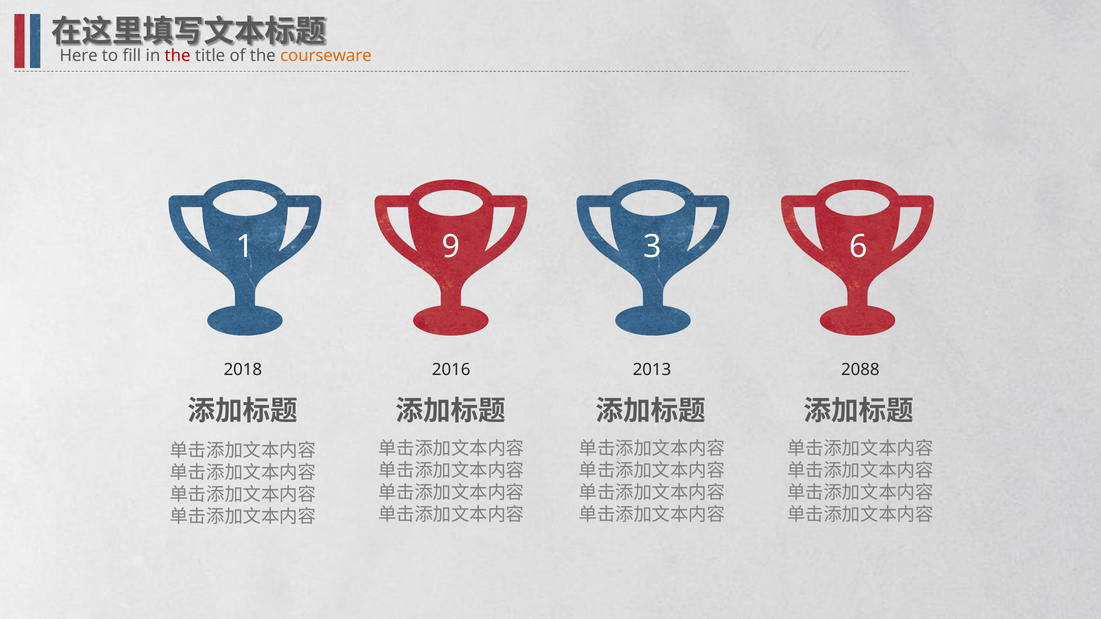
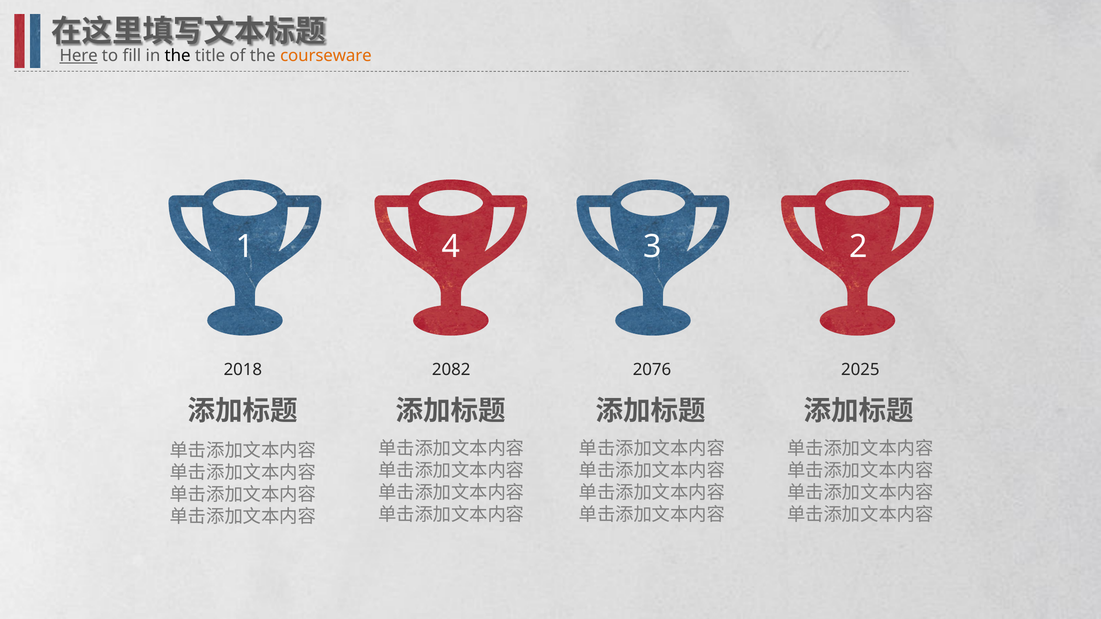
Here underline: none -> present (79, 56)
the colour: red -> black (178, 56)
9: 9 -> 4 (451, 247)
6: 6 -> 2 (858, 247)
2016: 2016 -> 2082 (451, 370)
2013: 2013 -> 2076 (652, 370)
2088: 2088 -> 2025 (860, 370)
